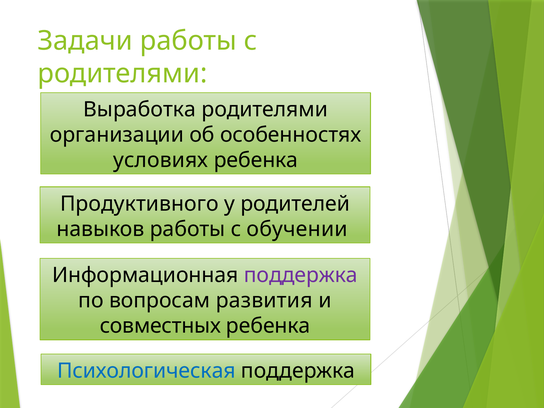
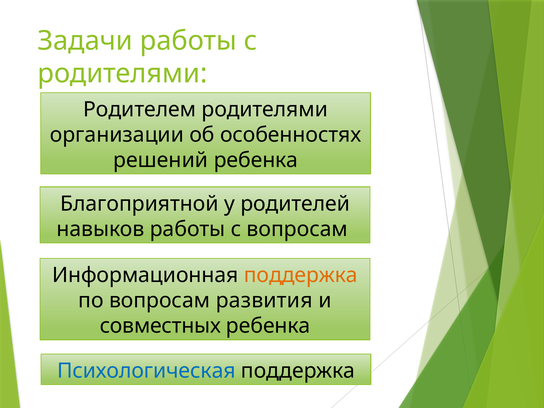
Выработка: Выработка -> Родителем (140, 109)
условиях: условиях -> решений (161, 160)
Продуктивного: Продуктивного -> Благоприятной (139, 204)
с обучении: обучении -> вопросам (297, 229)
поддержка colour: purple -> orange (301, 275)
